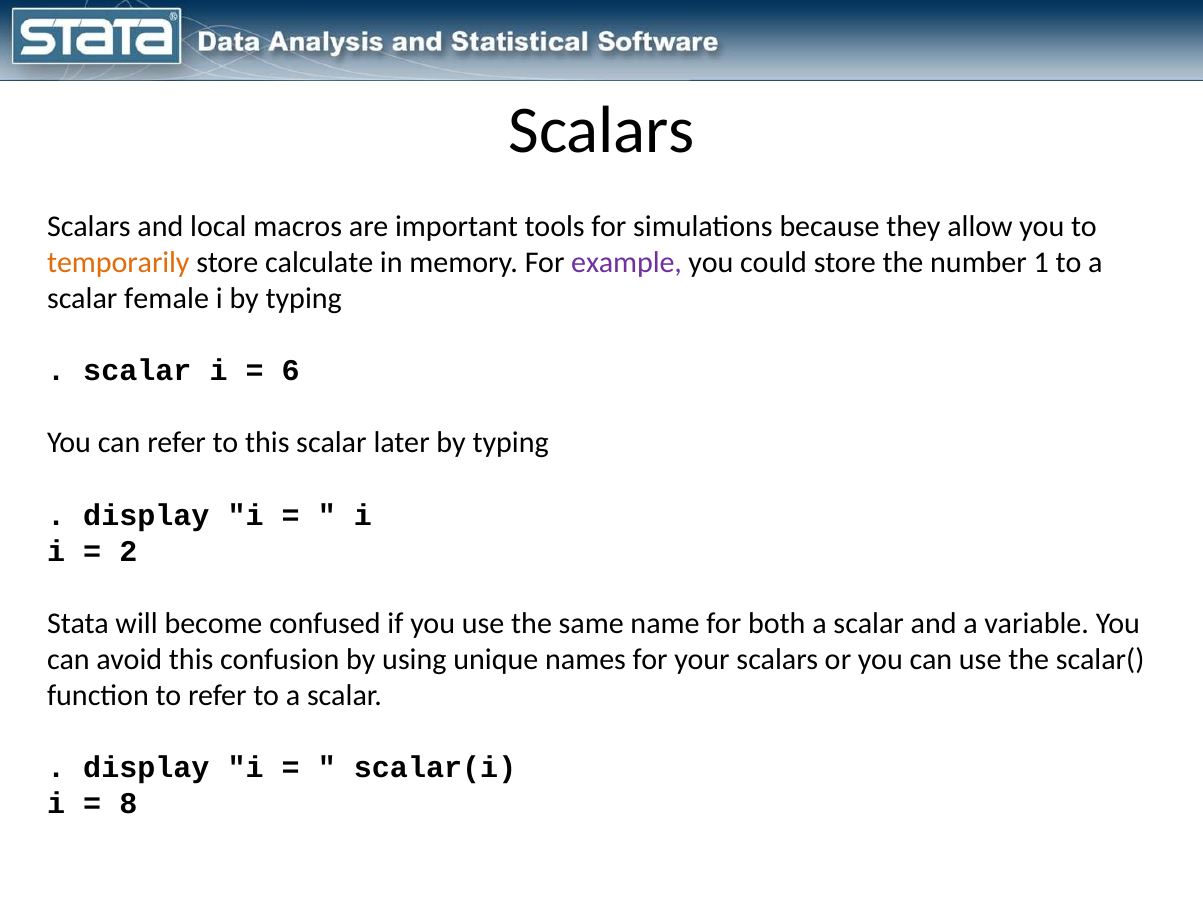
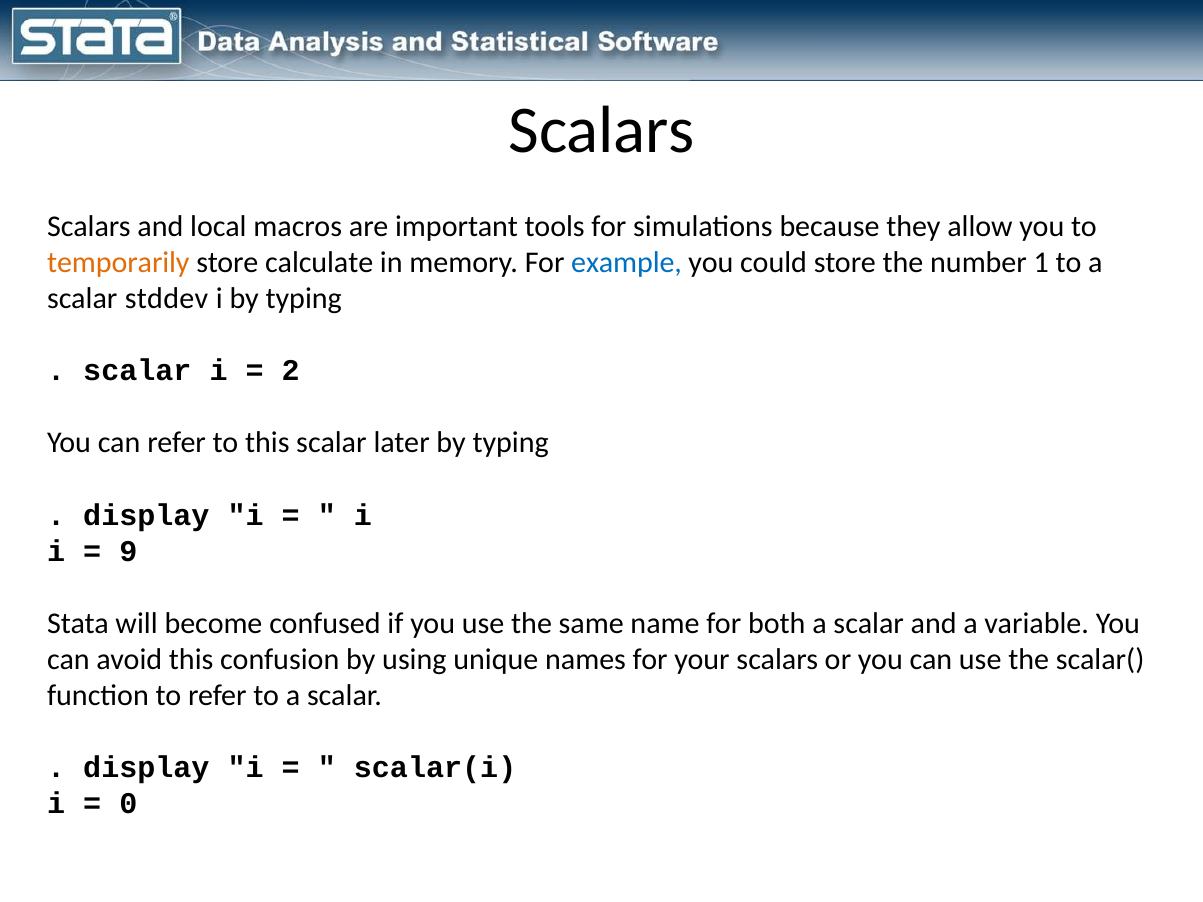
example colour: purple -> blue (627, 263)
female: female -> stddev (166, 299)
6: 6 -> 2 (291, 371)
2: 2 -> 9 (128, 551)
8: 8 -> 0 (128, 804)
